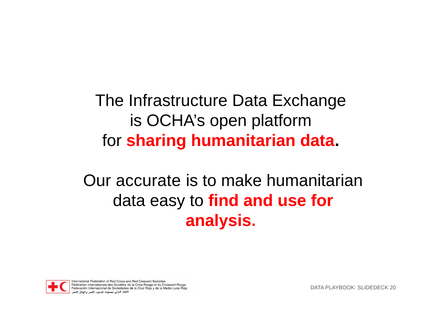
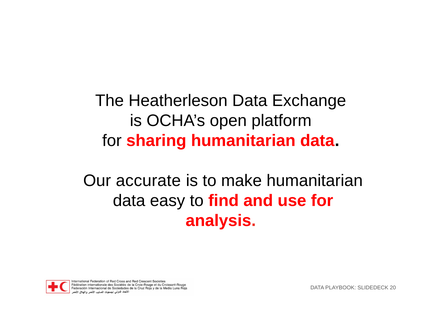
Infrastructure: Infrastructure -> Heatherleson (178, 101)
